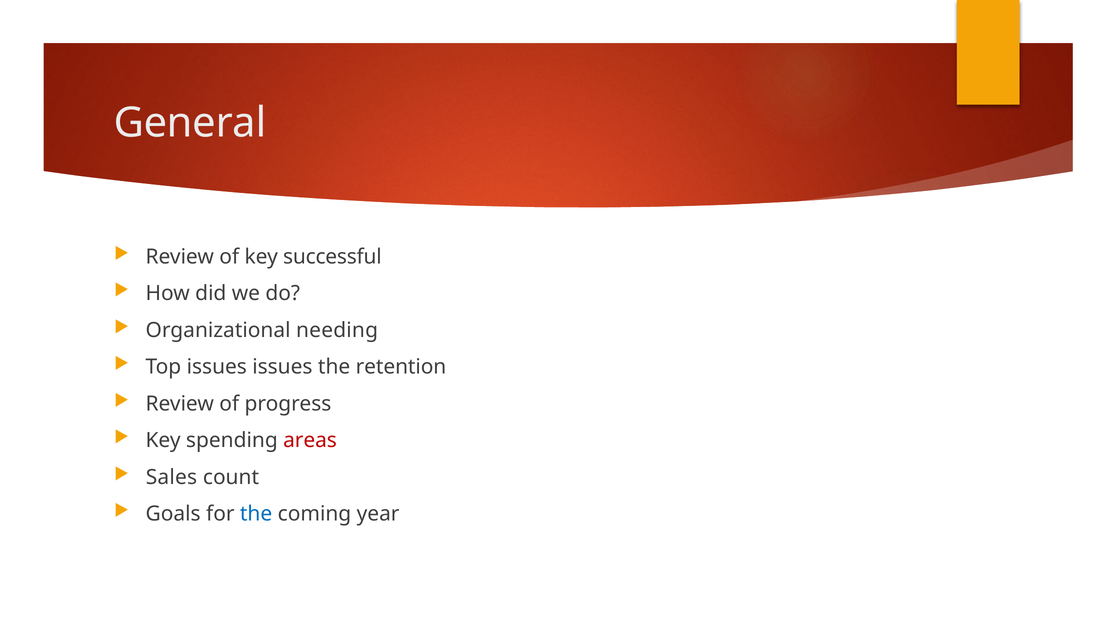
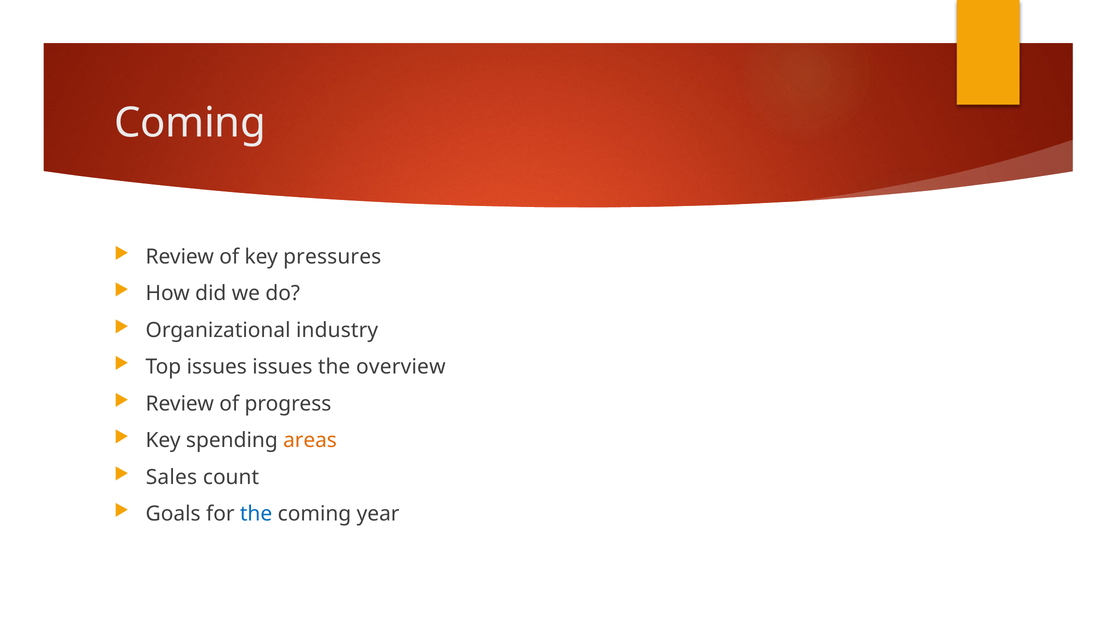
General: General -> Coming (190, 123)
successful: successful -> pressures (332, 257)
needing: needing -> industry (337, 330)
retention: retention -> overview (401, 367)
areas colour: red -> orange (310, 441)
